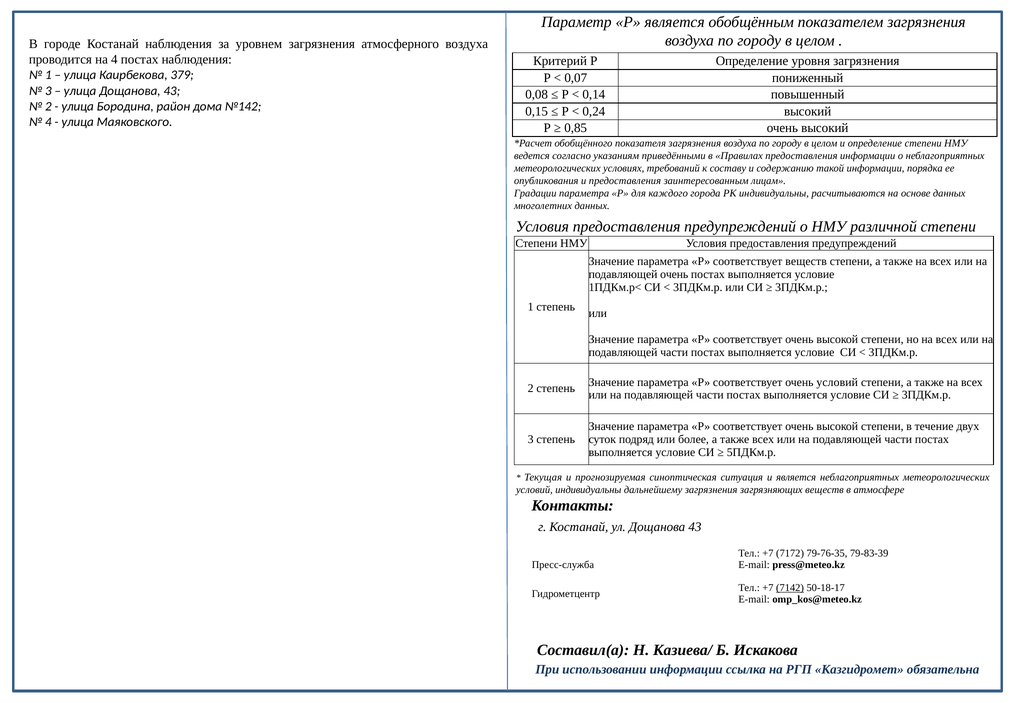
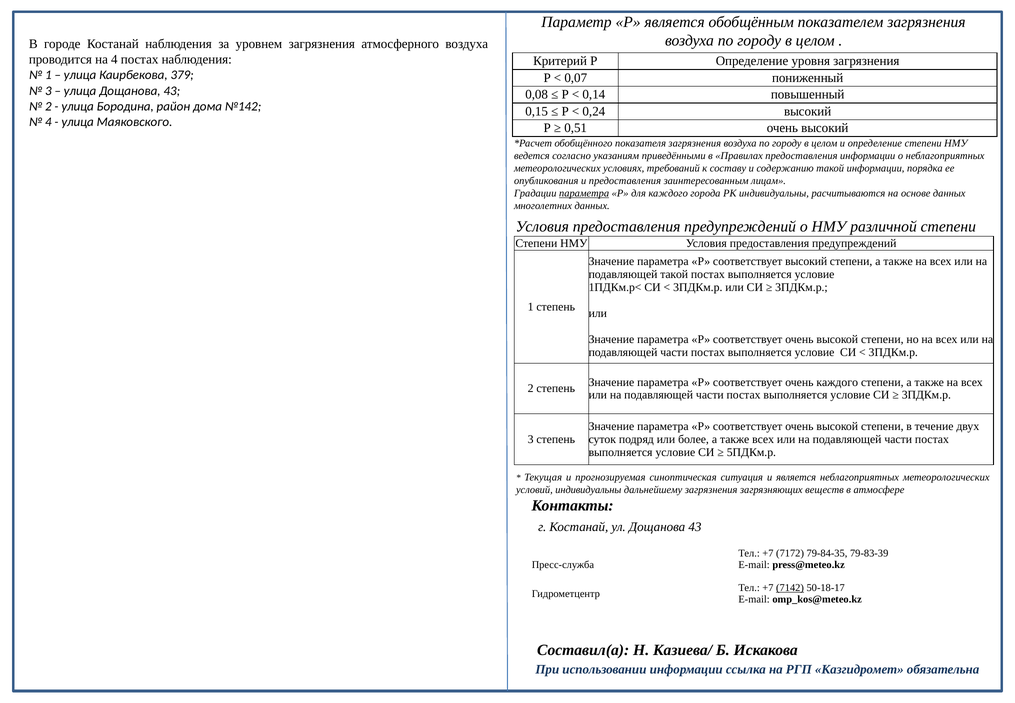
0,85: 0,85 -> 0,51 (576, 128)
параметра underline: none -> present (584, 193)
соответствует веществ: веществ -> высокий (806, 261)
подавляющей очень: очень -> такой (674, 274)
очень условий: условий -> каждого (837, 382)
79-76-35: 79-76-35 -> 79-84-35 (827, 553)
